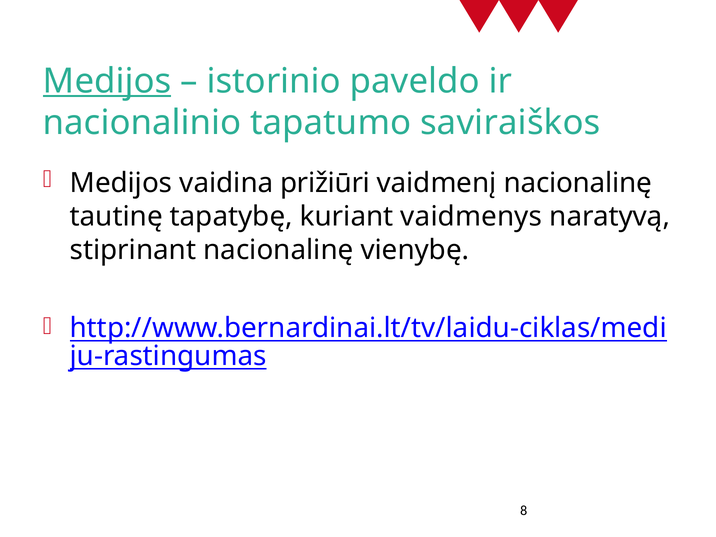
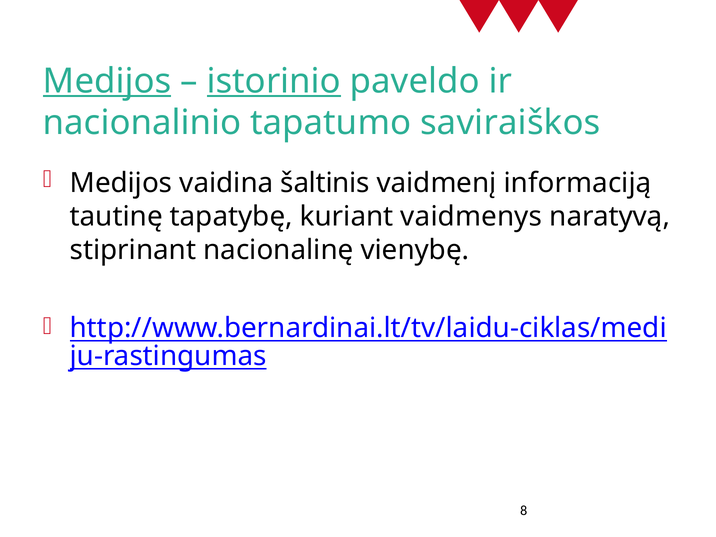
istorinio underline: none -> present (274, 81)
prižiūri: prižiūri -> šaltinis (325, 183)
vaidmenį nacionalinę: nacionalinę -> informaciją (578, 183)
